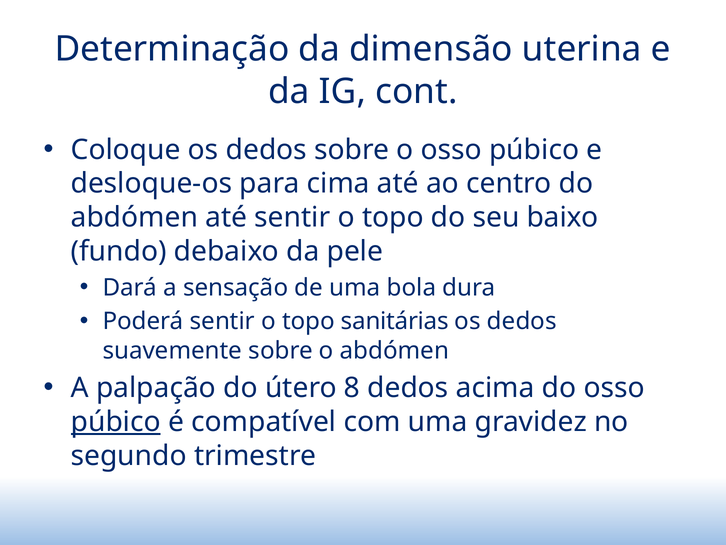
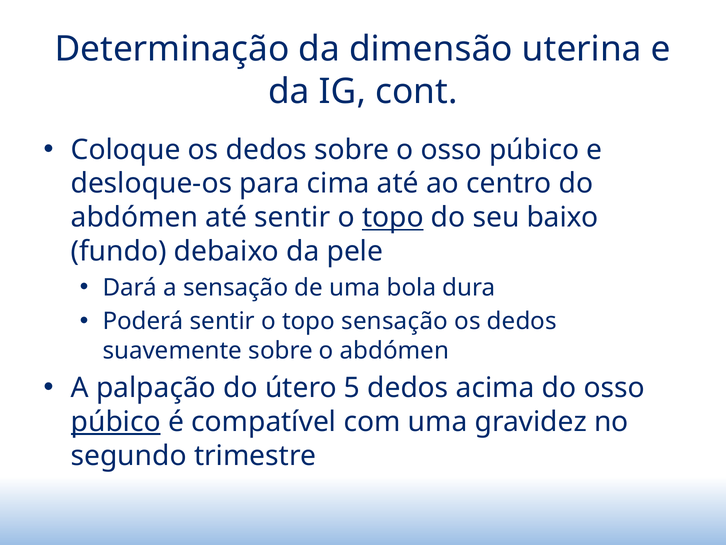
topo underline: none -> present (393, 217)
topo sanitárias: sanitárias -> sensação (395, 321)
8: 8 -> 5 (352, 388)
